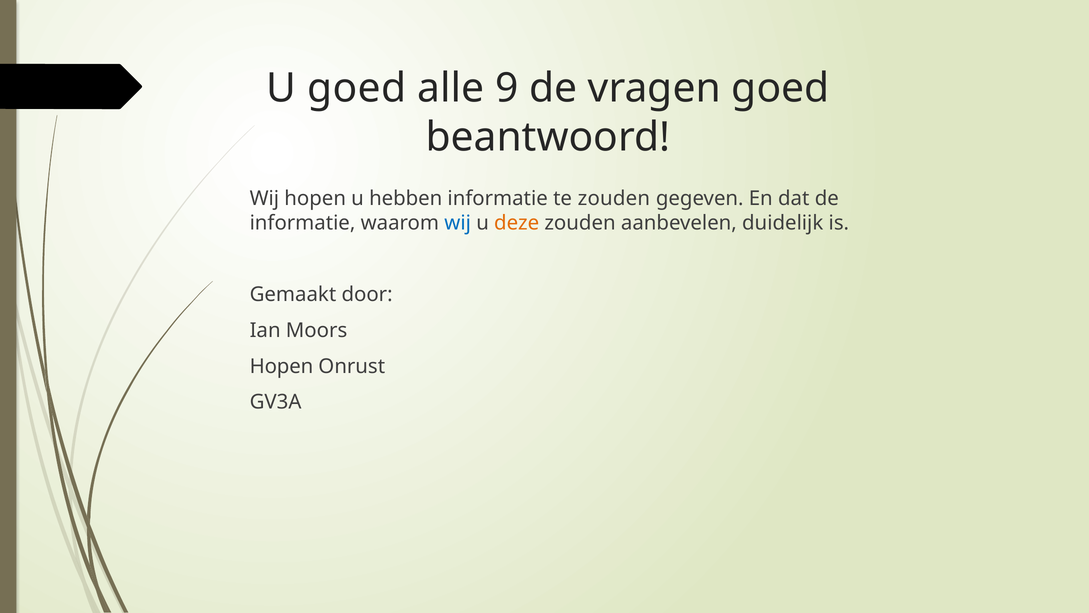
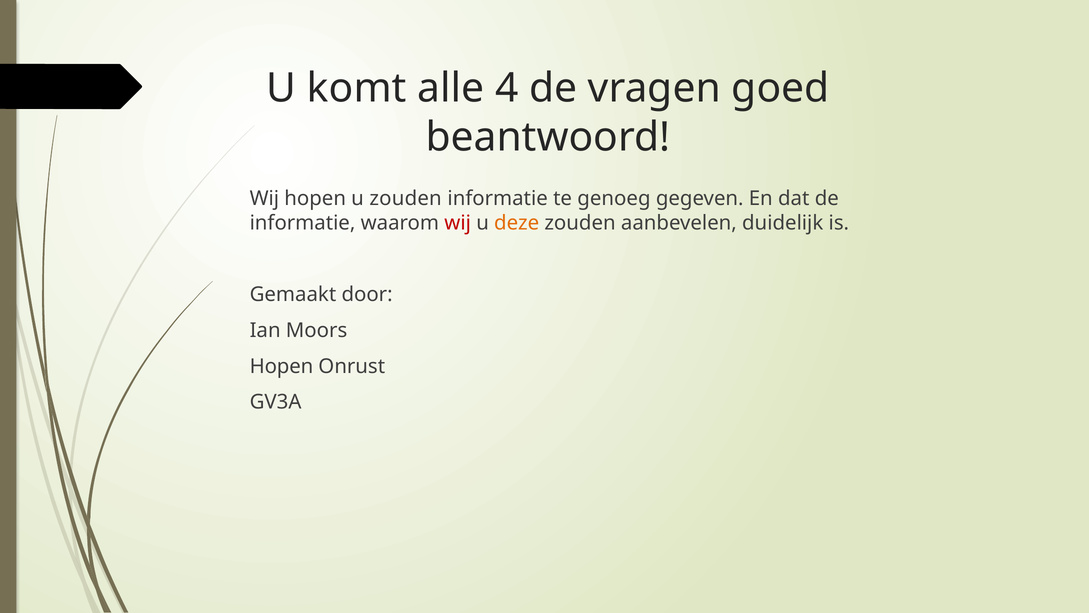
U goed: goed -> komt (357, 88)
9: 9 -> 4 (507, 88)
u hebben: hebben -> zouden (406, 198)
te zouden: zouden -> genoeg (614, 198)
wij colour: blue -> red (458, 223)
